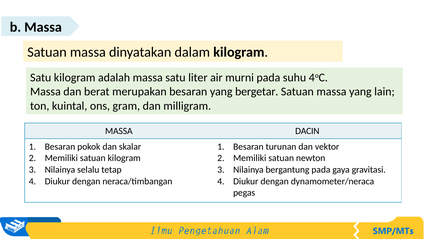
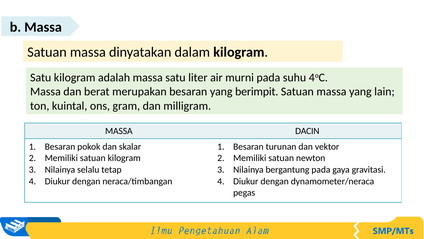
bergetar: bergetar -> berimpit (257, 92)
